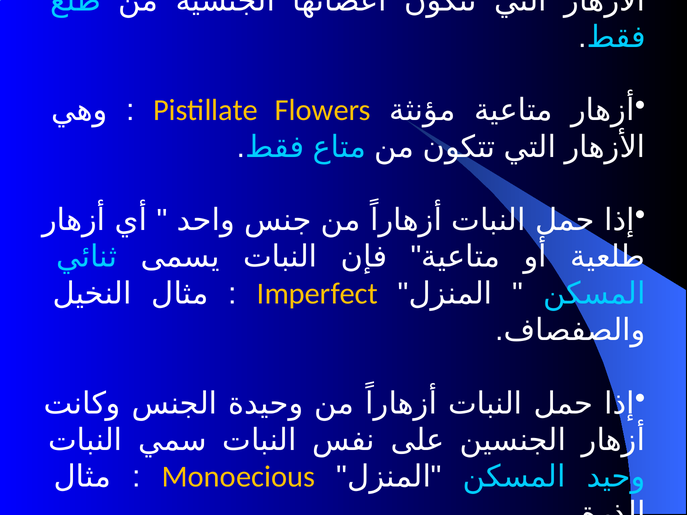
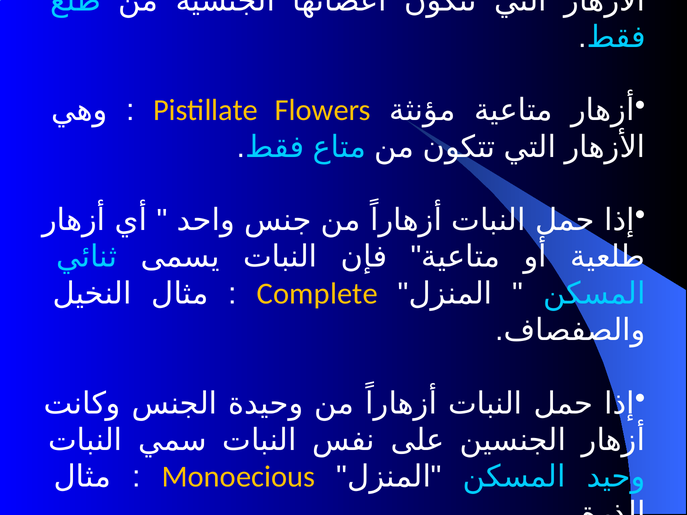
Imperfect: Imperfect -> Complete (317, 294)
